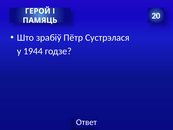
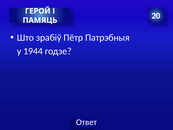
Сустрэлася: Сустрэлася -> Патрэбныя (107, 38)
